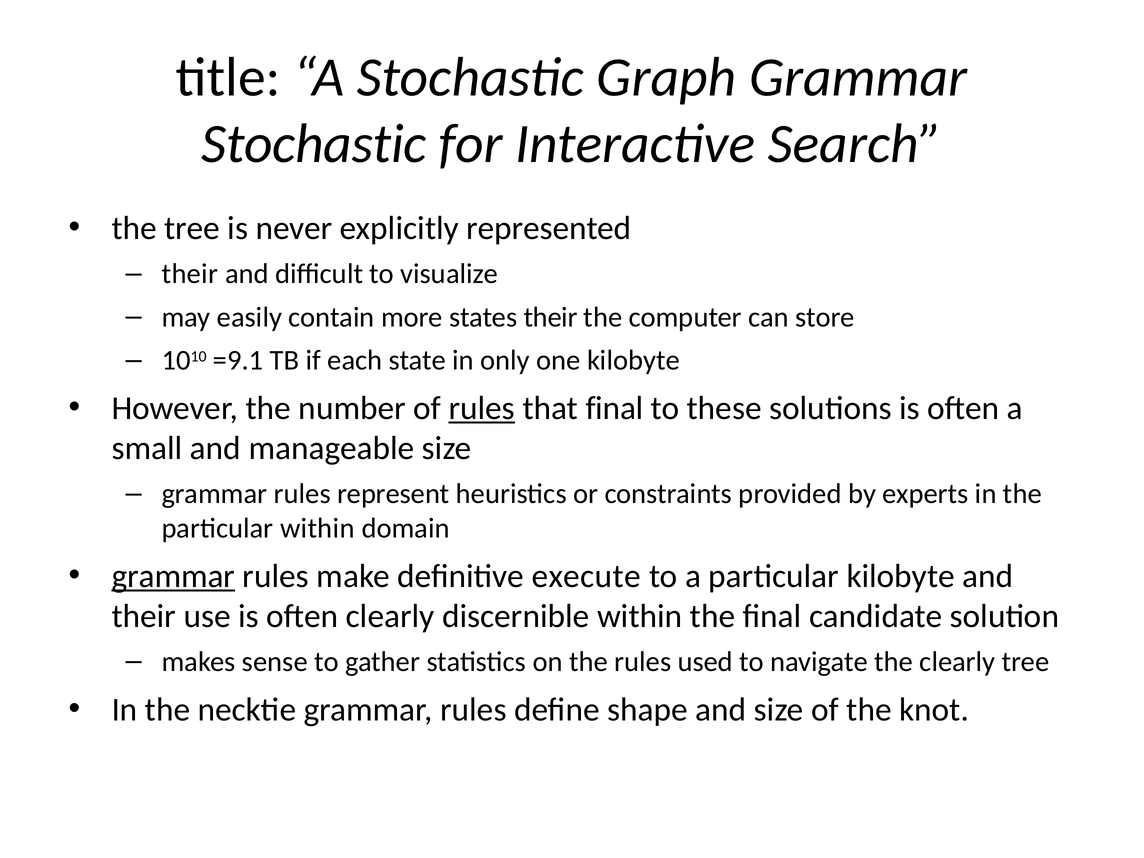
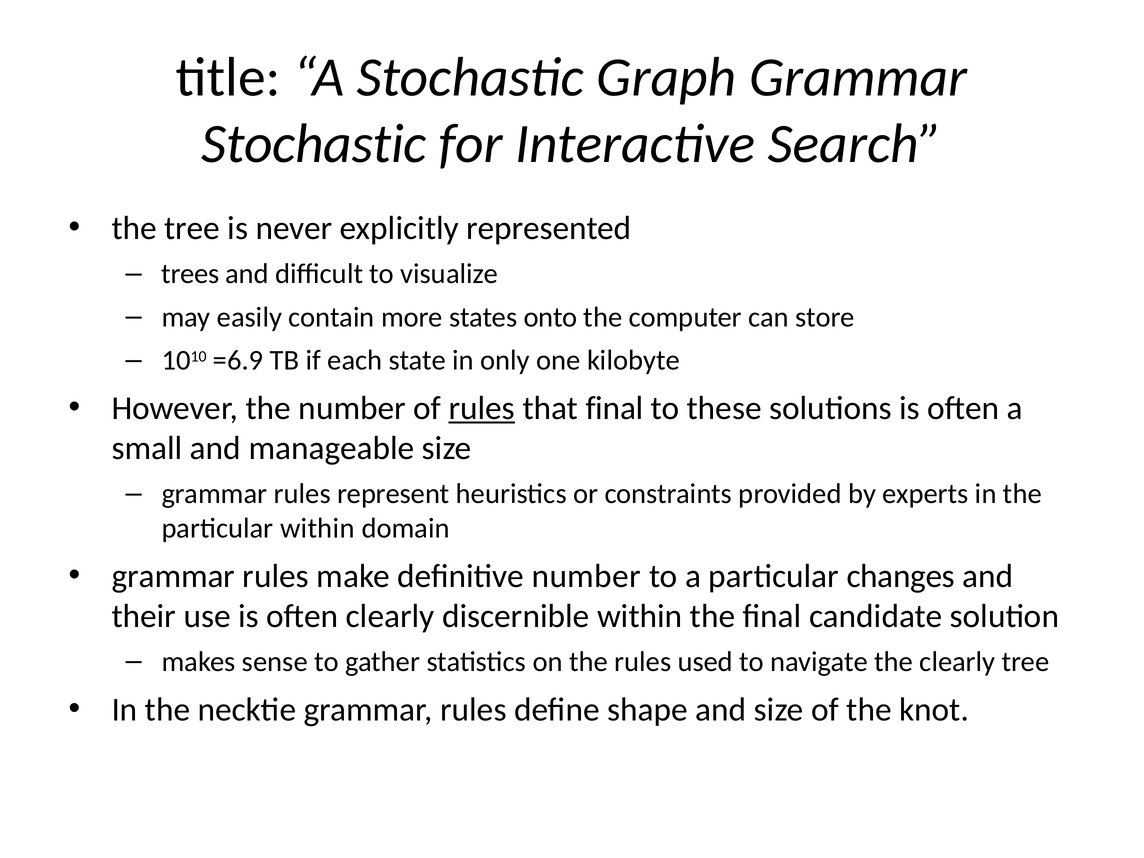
their: their -> trees (190, 274)
states their: their -> onto (551, 317)
=9.1: =9.1 -> =6.9 (238, 361)
grammar underline: present -> none (173, 576)
definitive execute: execute -> number (586, 576)
particular kilobyte: kilobyte -> changes (901, 576)
